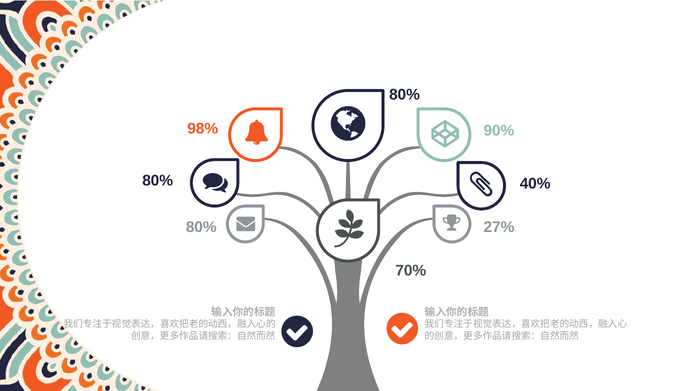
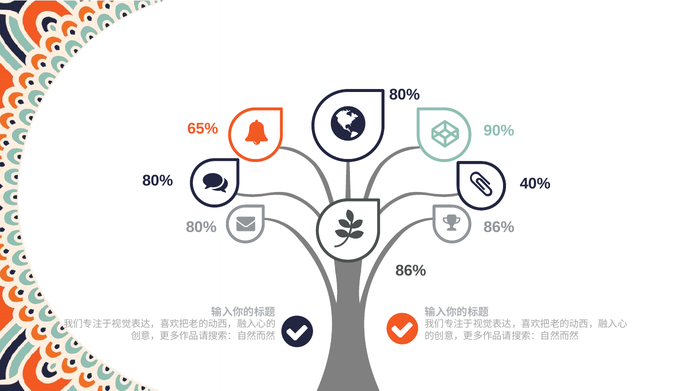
98%: 98% -> 65% (203, 129)
80% 27%: 27% -> 86% (499, 227)
70%: 70% -> 86% (411, 271)
